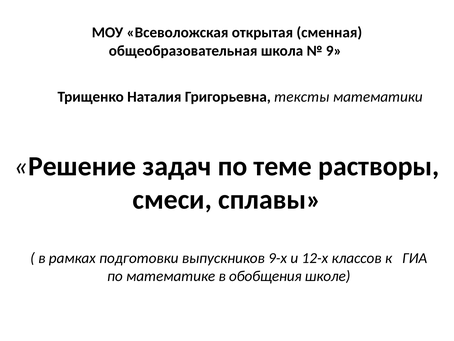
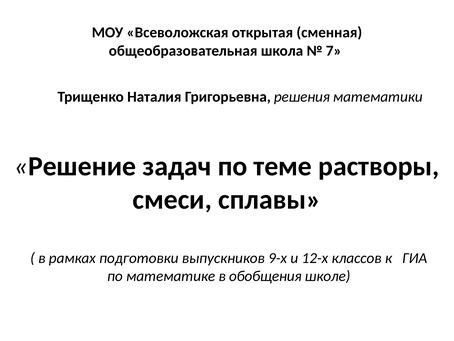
9: 9 -> 7 (334, 51)
тексты: тексты -> решения (302, 97)
